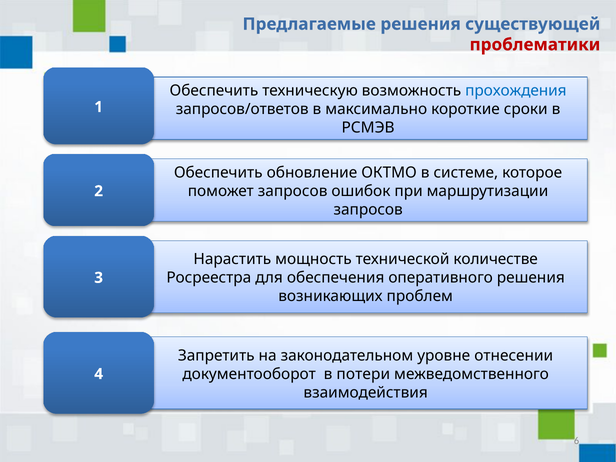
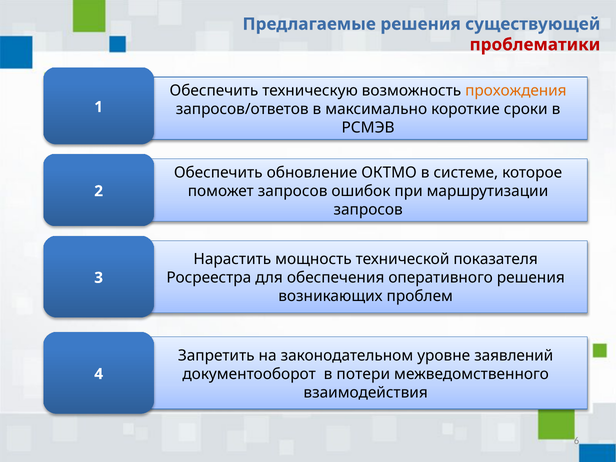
прохождения colour: blue -> orange (516, 91)
количестве: количестве -> показателя (496, 259)
отнесении: отнесении -> заявлений (514, 356)
